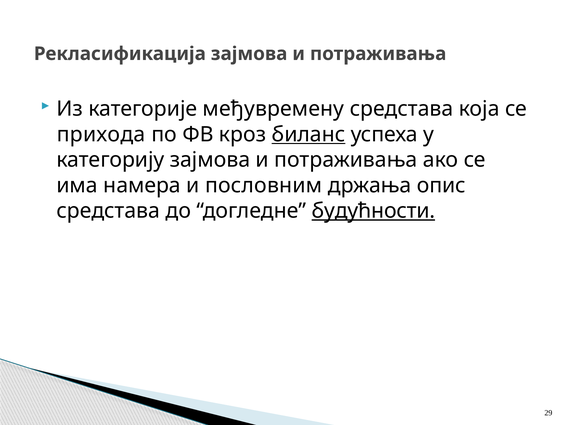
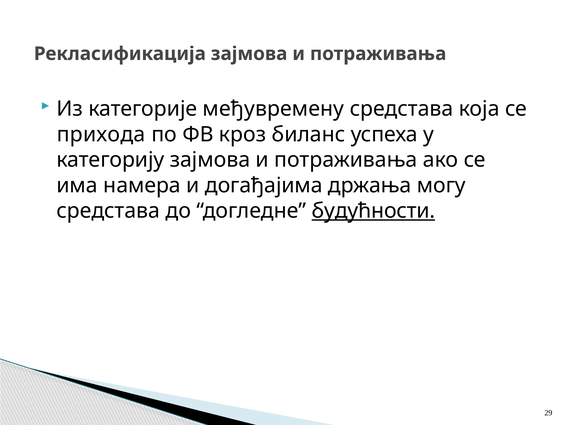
биланс underline: present -> none (308, 134)
пословним: пословним -> догађајима (264, 185)
опис: опис -> могу (441, 185)
